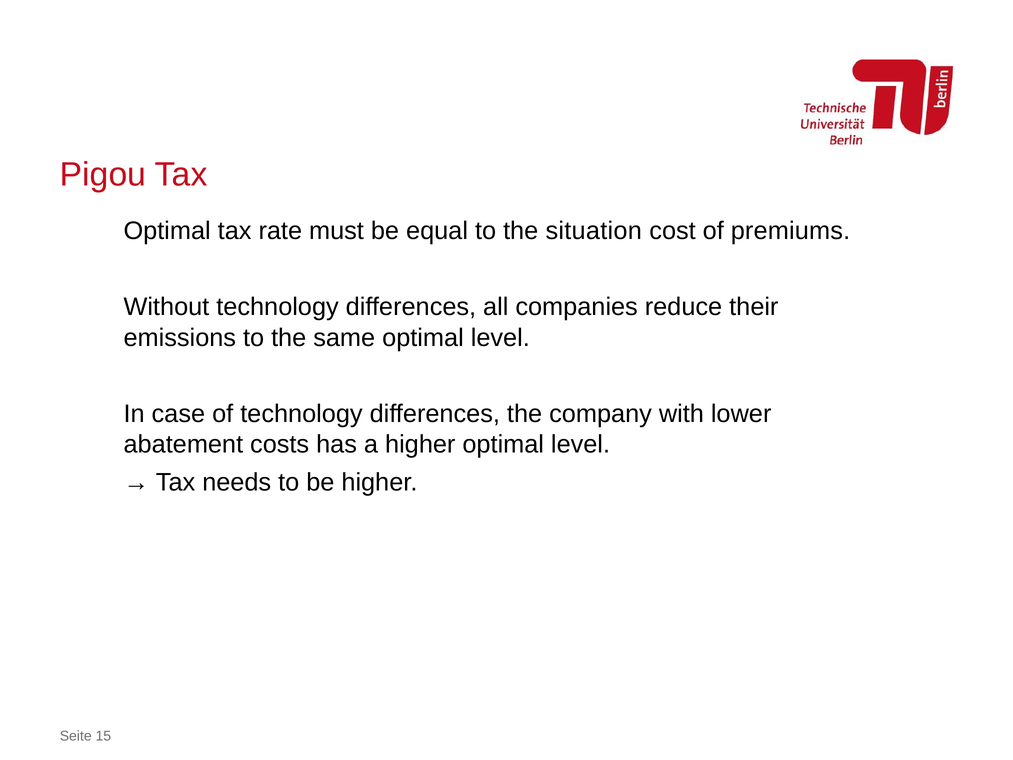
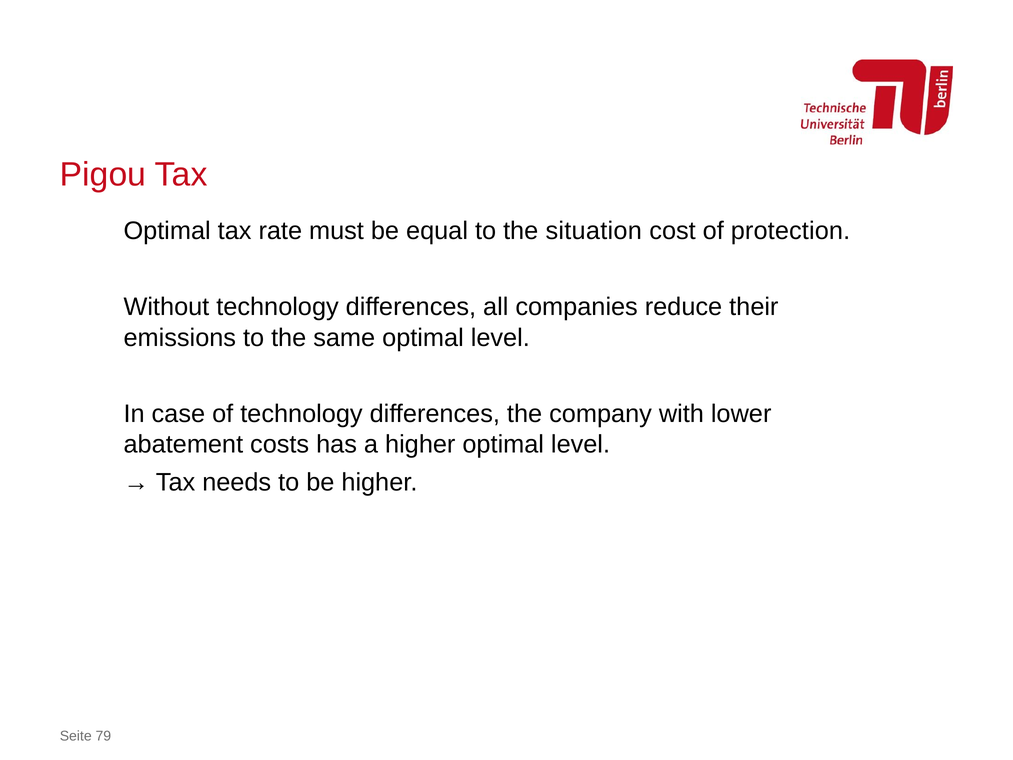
premiums: premiums -> protection (790, 231)
15: 15 -> 79 (103, 736)
